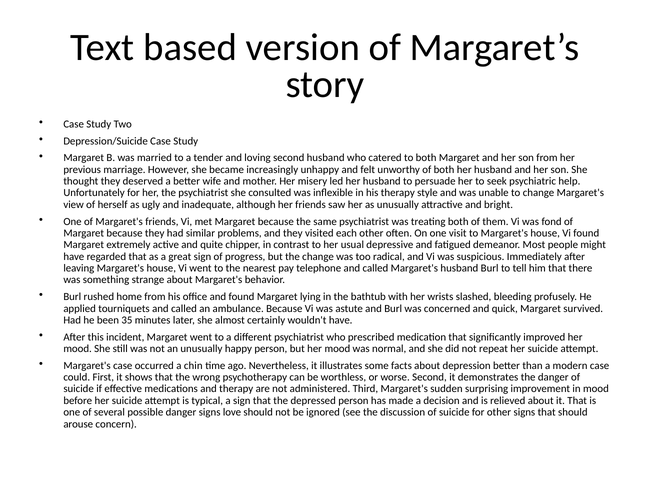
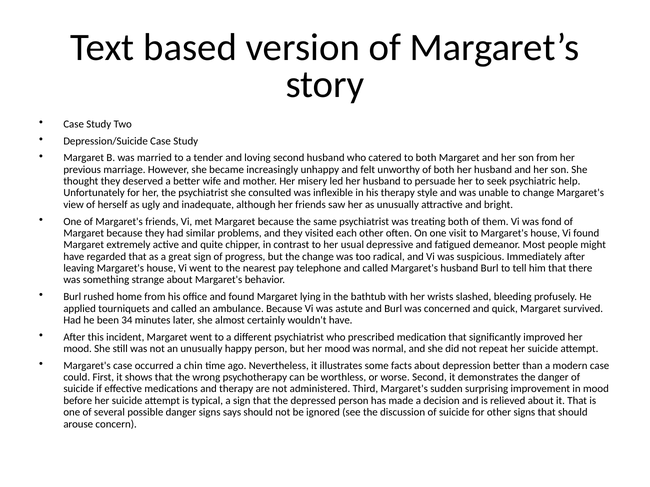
35: 35 -> 34 (127, 320)
love: love -> says (232, 413)
